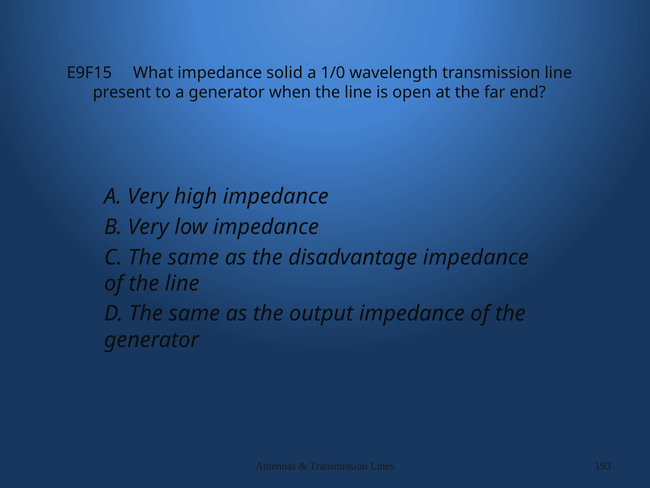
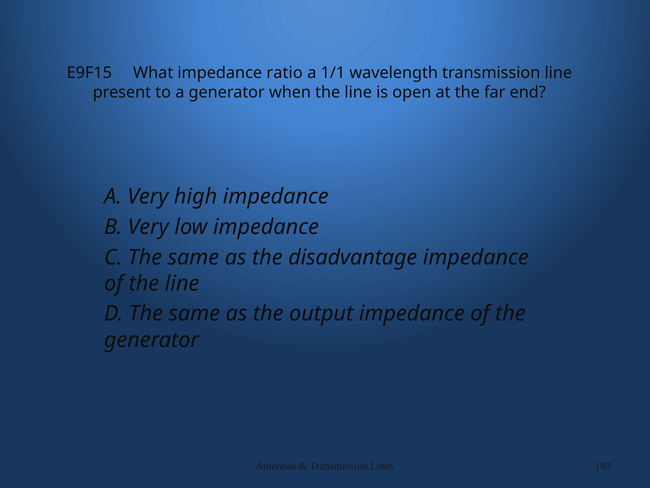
solid: solid -> ratio (285, 73)
1/0: 1/0 -> 1/1 (333, 73)
